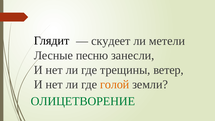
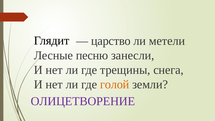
скудеет: скудеет -> царство (111, 41)
ветер: ветер -> снега (168, 70)
ОЛИЦЕТВОРЕНИЕ colour: green -> purple (83, 101)
